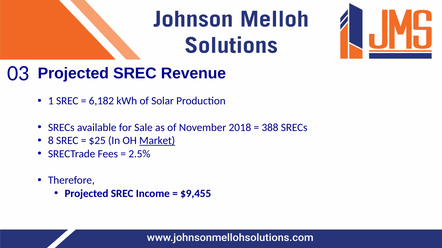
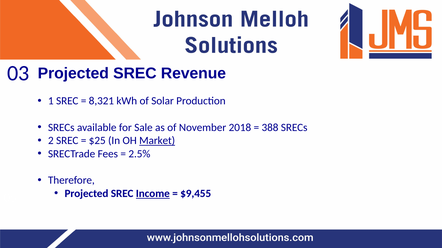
6,182: 6,182 -> 8,321 (101, 101)
8: 8 -> 2 (51, 141)
Income underline: none -> present (153, 194)
